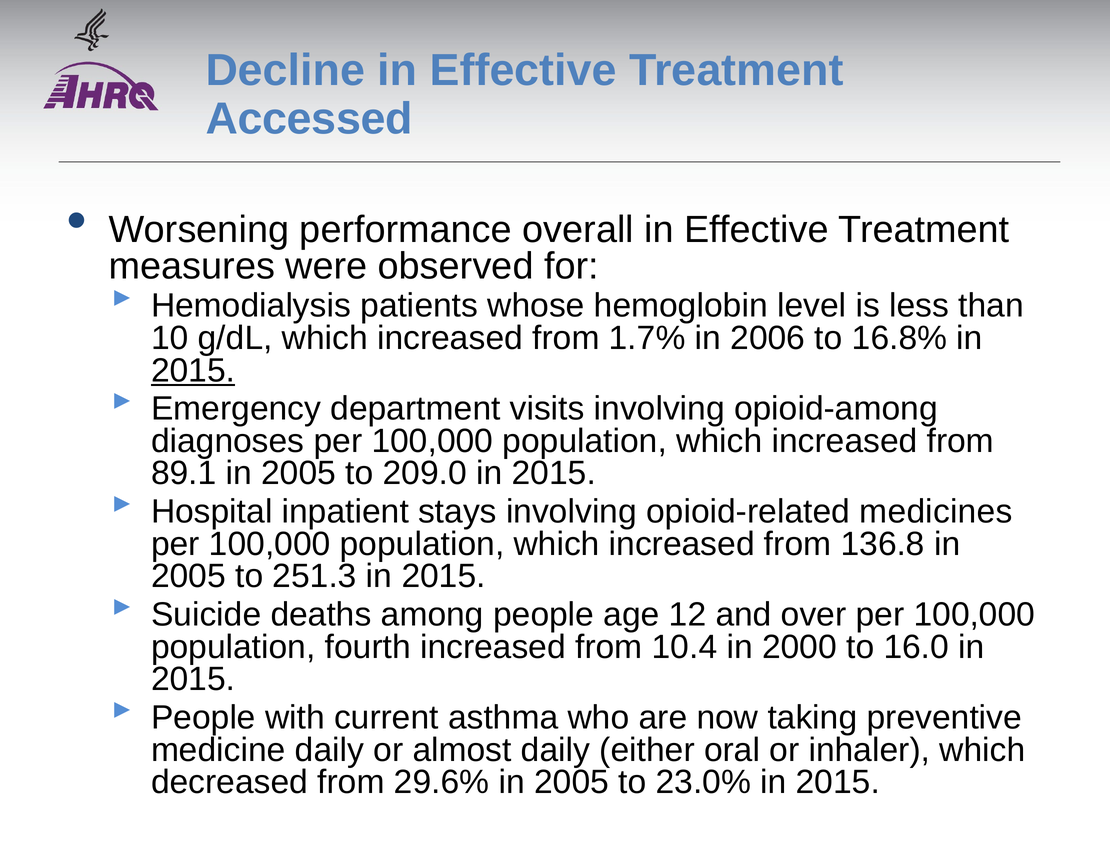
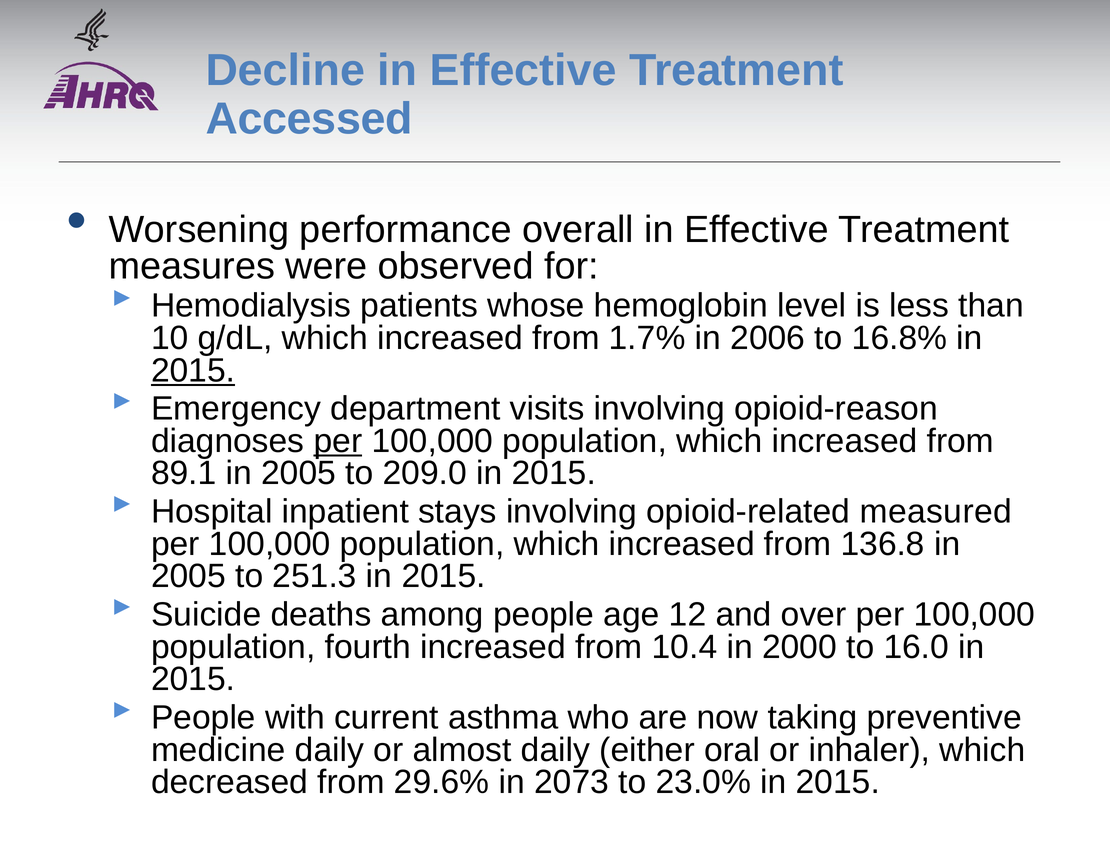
opioid-among: opioid-among -> opioid-reason (836, 409)
per underline: none -> present (338, 441)
medicines: medicines -> measured (936, 512)
29.6% in 2005: 2005 -> 2073 (572, 782)
